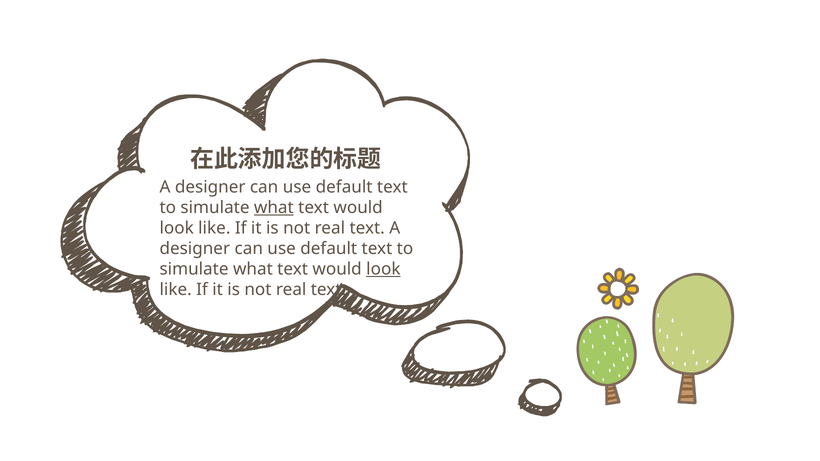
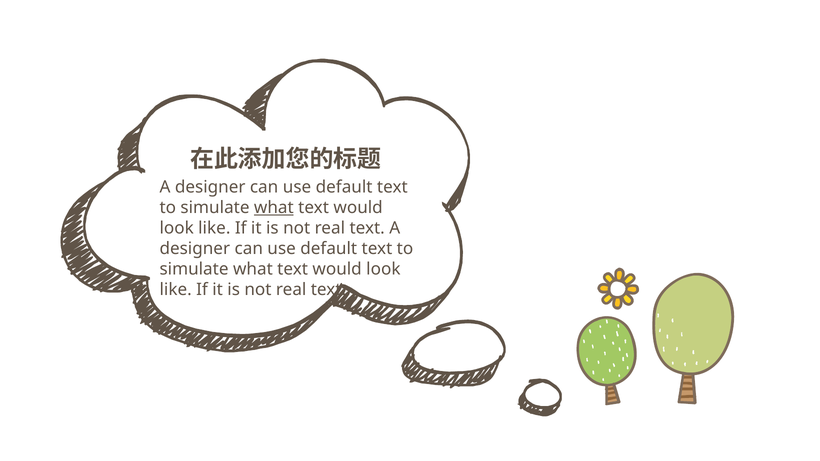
look underline: present -> none (383, 269)
